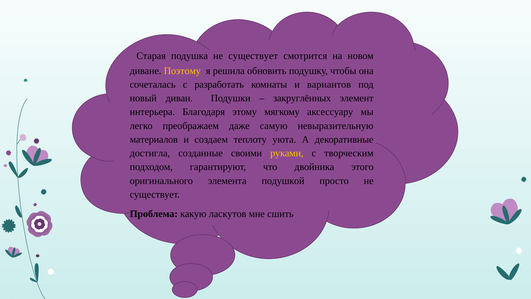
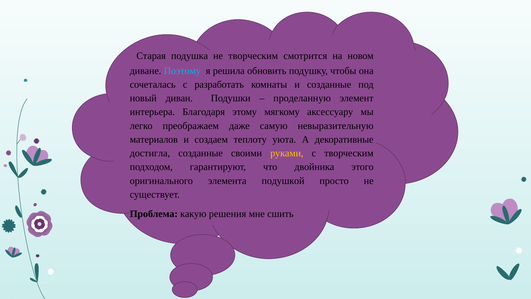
подушка не существует: существует -> творческим (253, 56)
Поэтому colour: yellow -> light blue (182, 71)
и вариантов: вариантов -> созданные (329, 84)
закруглённых: закруглённых -> проделанную (302, 98)
ласкутов: ласкутов -> решения (228, 214)
